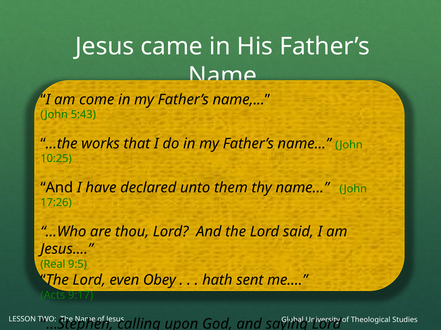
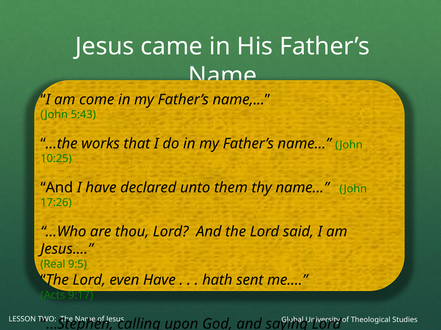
even Obey: Obey -> Have (159, 281)
